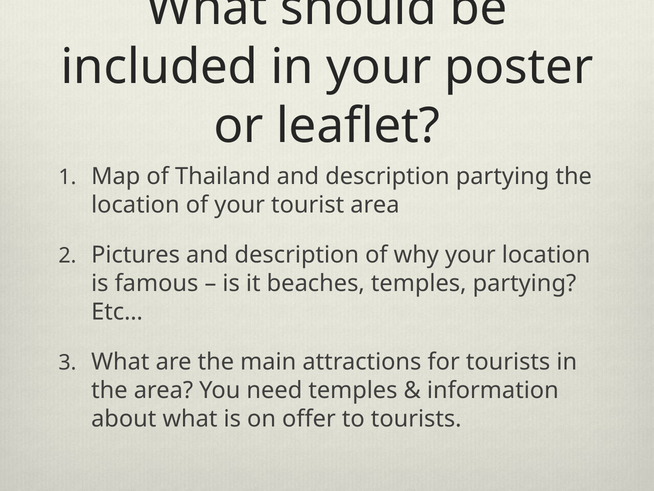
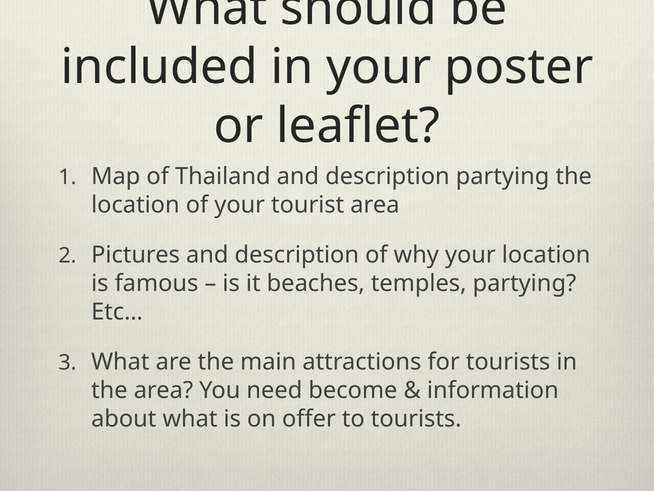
need temples: temples -> become (353, 390)
